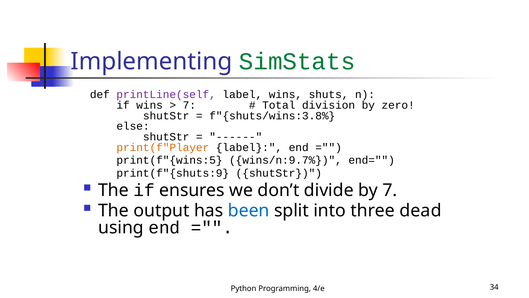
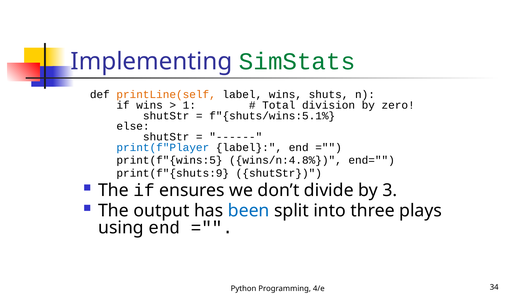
printLine(self colour: purple -> orange (166, 94)
7: 7 -> 1 (189, 105)
f"{shuts/wins:3.8%: f"{shuts/wins:3.8% -> f"{shuts/wins:5.1% (272, 116)
print(f"Player colour: orange -> blue (163, 147)
wins/n:9.7%: wins/n:9.7% -> wins/n:4.8% (285, 160)
by 7: 7 -> 3 (390, 190)
dead: dead -> plays (421, 210)
